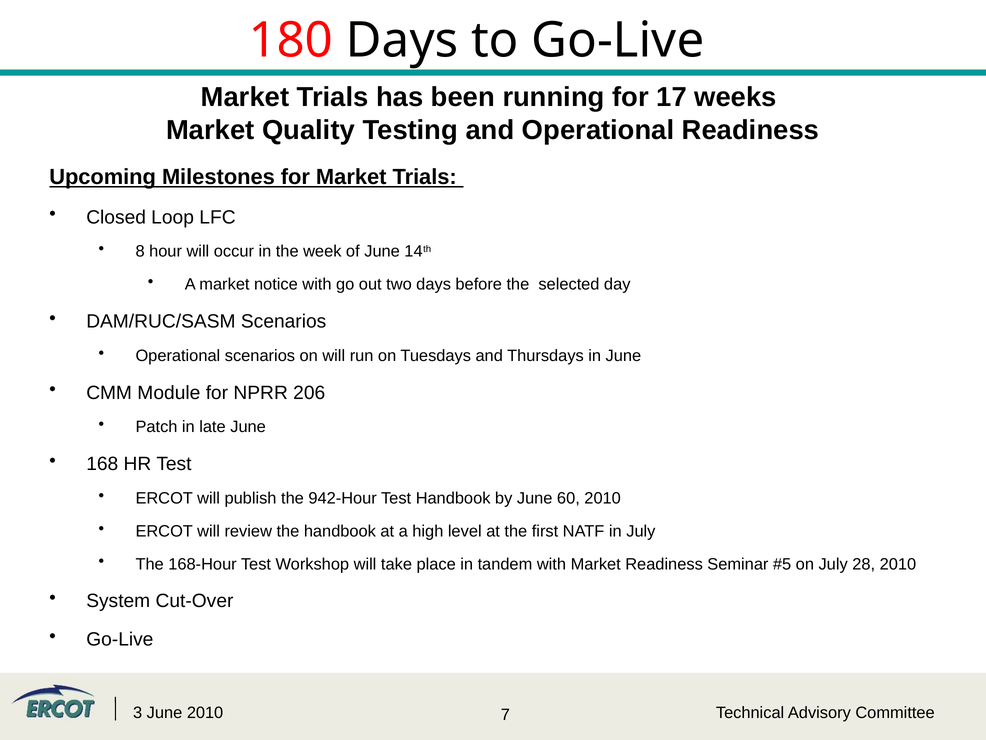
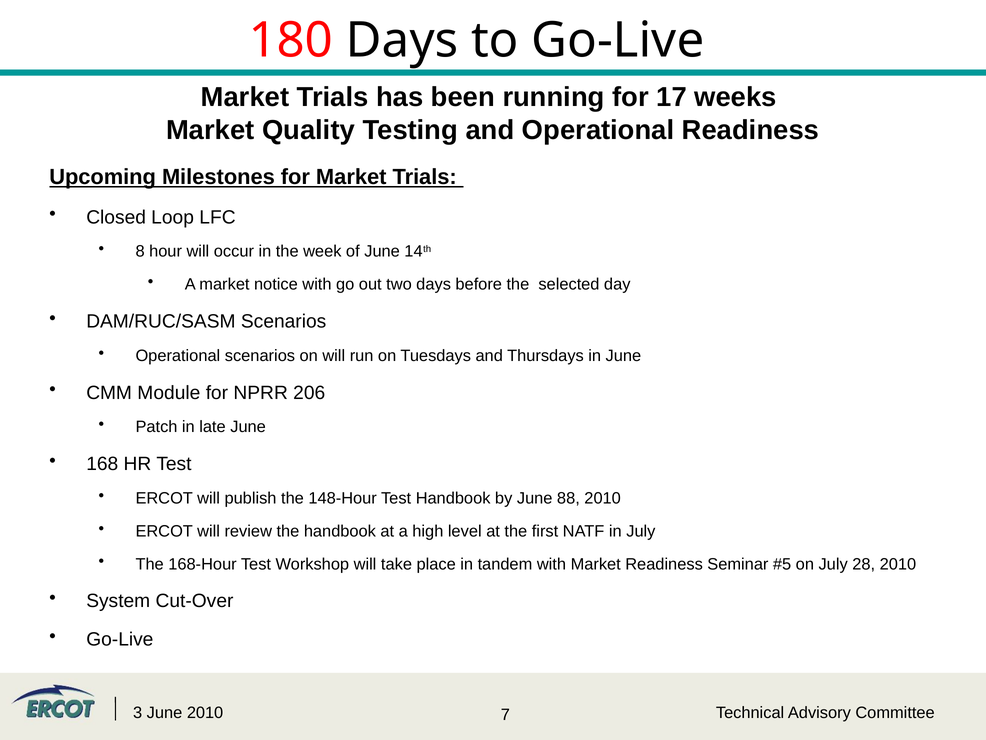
942-Hour: 942-Hour -> 148-Hour (343, 498)
60: 60 -> 88 (568, 498)
